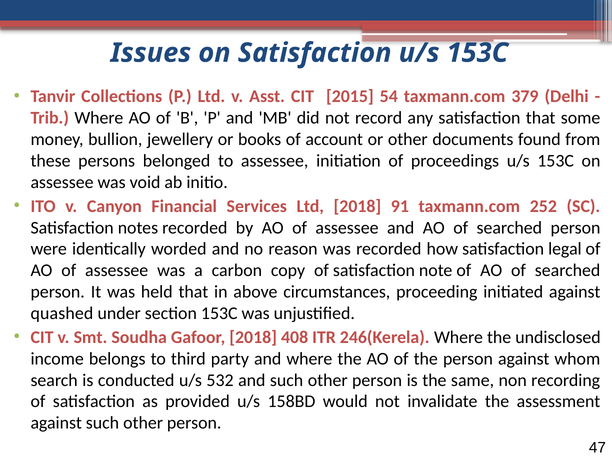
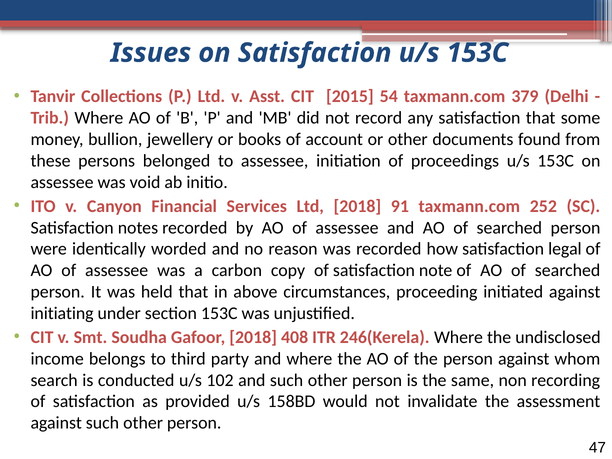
quashed: quashed -> initiating (62, 313)
532: 532 -> 102 (220, 380)
